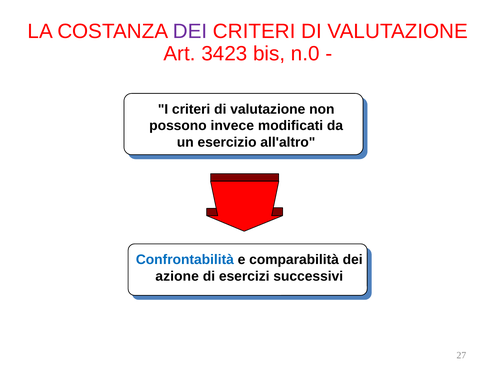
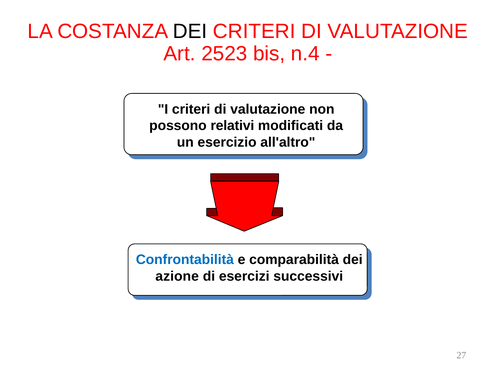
DEI colour: purple -> black (190, 31)
3423: 3423 -> 2523 (224, 54)
n.0: n.0 -> n.4 (305, 54)
invece: invece -> relativi (232, 126)
